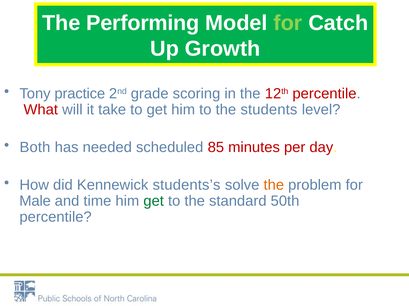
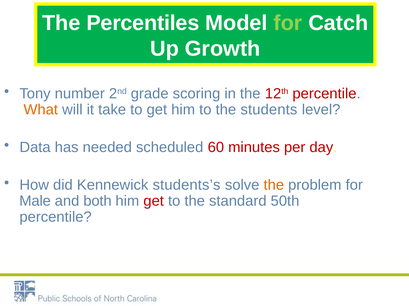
Performing: Performing -> Percentiles (143, 23)
practice: practice -> number (80, 94)
What colour: red -> orange (41, 110)
Both: Both -> Data (35, 148)
85: 85 -> 60 (216, 148)
time: time -> both (98, 201)
get colour: green -> red (154, 201)
